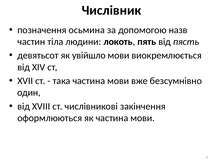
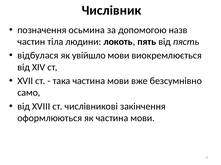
девятьсот: девятьсот -> відбулася (38, 56)
один: один -> само (29, 93)
